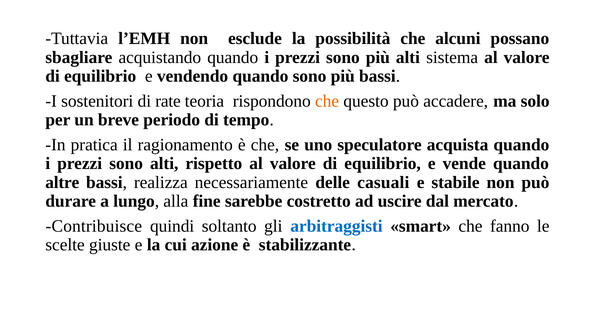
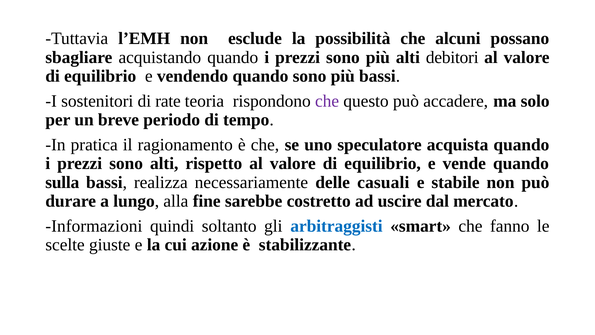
sistema: sistema -> debitori (452, 57)
che colour: orange -> purple (327, 101)
altre: altre -> sulla (62, 182)
Contribuisce: Contribuisce -> Informazioni (94, 226)
